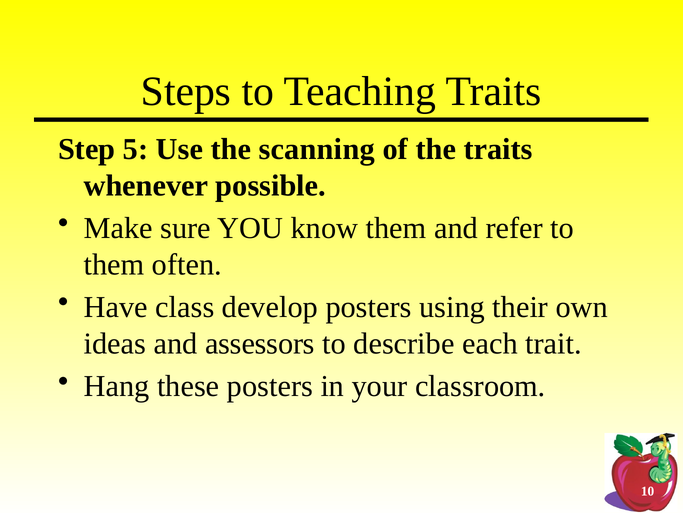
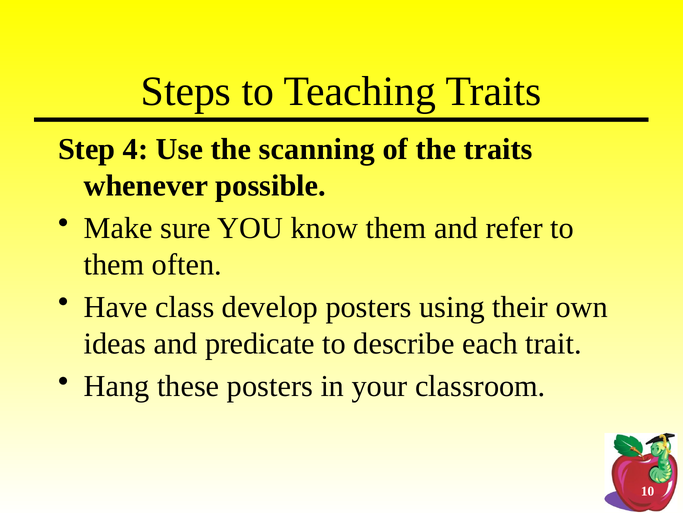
5: 5 -> 4 (136, 149)
assessors: assessors -> predicate (260, 343)
